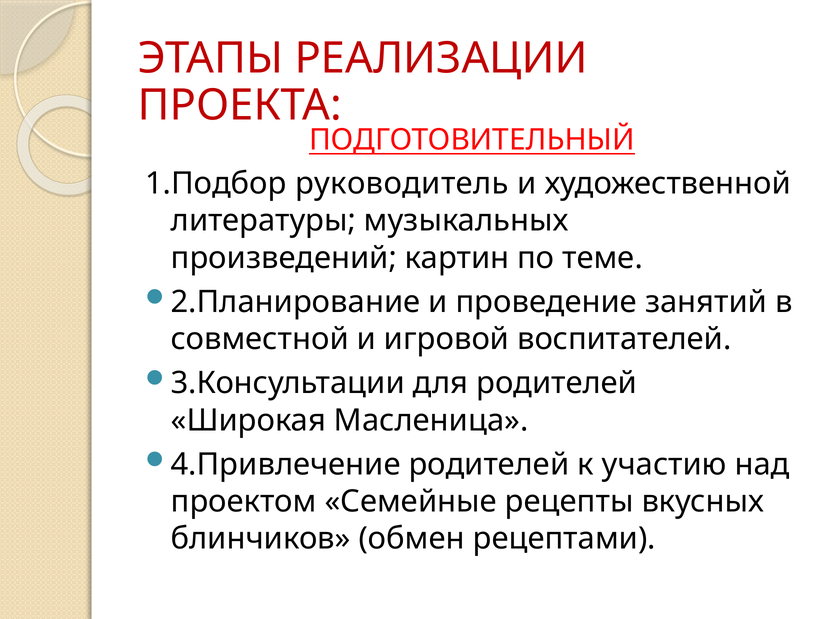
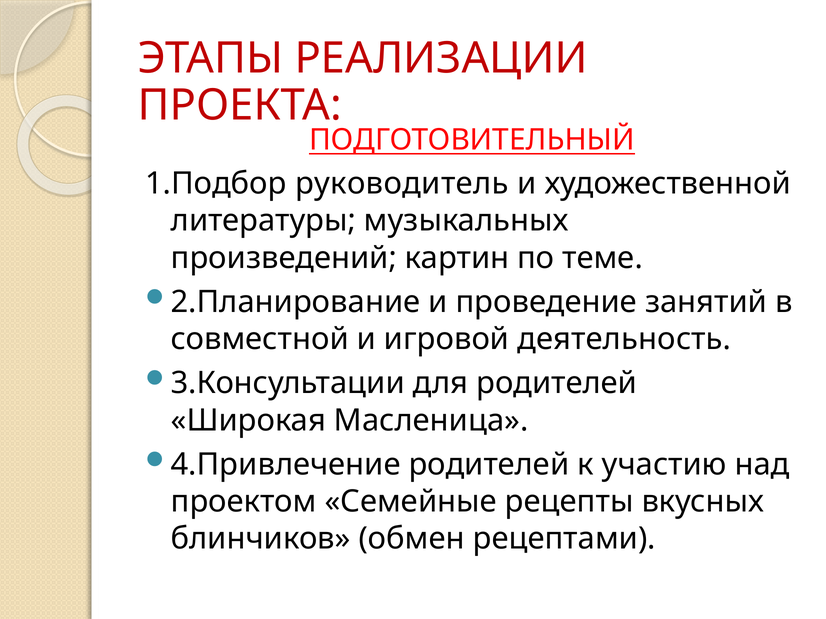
воспитателей: воспитателей -> деятельность (624, 339)
